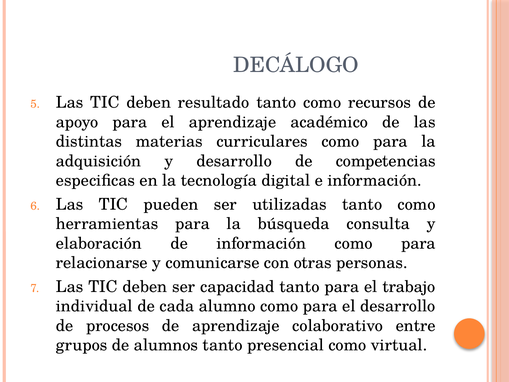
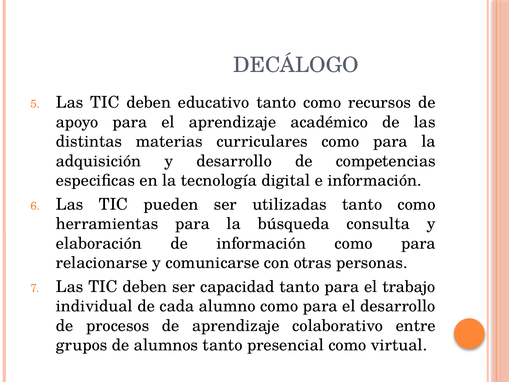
resultado: resultado -> educativo (214, 102)
